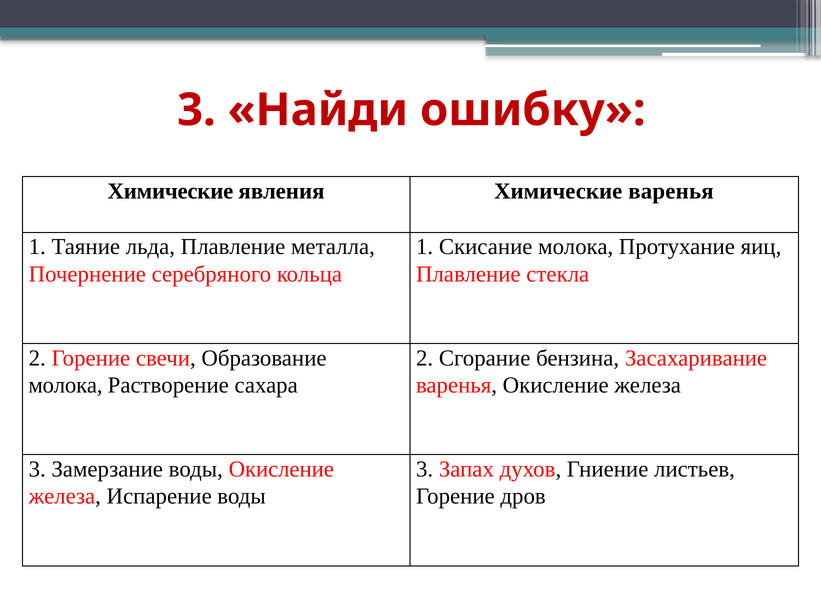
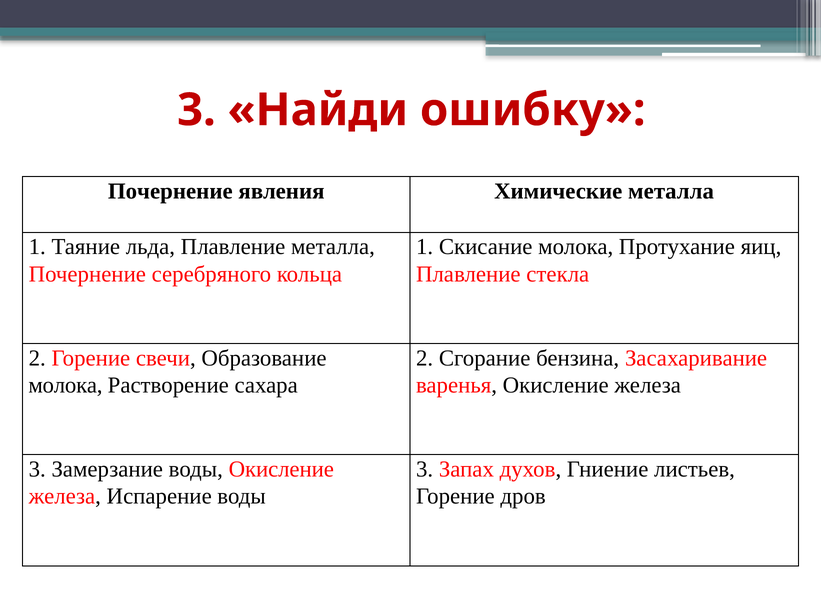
Химические: Химические -> Почернение (170, 191)
Химические варенья: варенья -> металла (671, 191)
